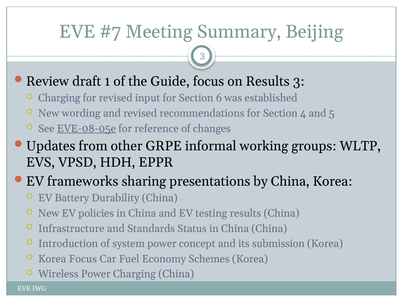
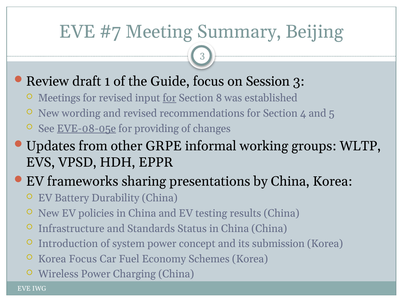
on Results: Results -> Session (268, 82)
Charging: Charging -> Meetings (59, 98)
for underline: none -> present (169, 98)
6: 6 -> 8 (219, 98)
reference: reference -> providing (157, 129)
